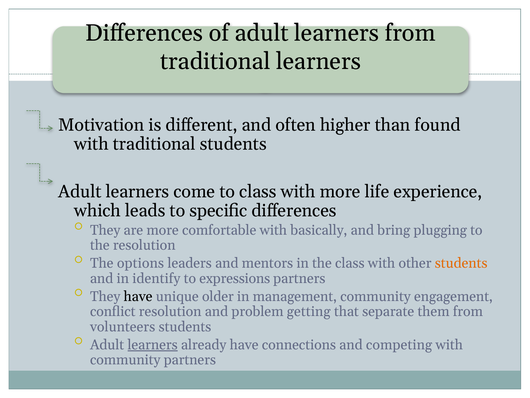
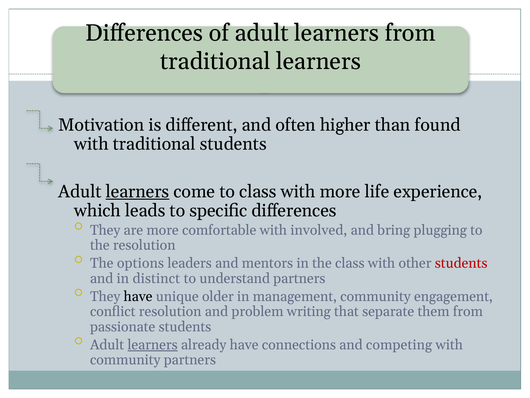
learners underline: none -> present (138, 191)
basically: basically -> involved (319, 230)
students colour: orange -> red (461, 263)
identify: identify -> distinct (156, 278)
expressions: expressions -> understand (235, 278)
getting: getting -> writing (309, 311)
volunteers: volunteers -> passionate (123, 326)
